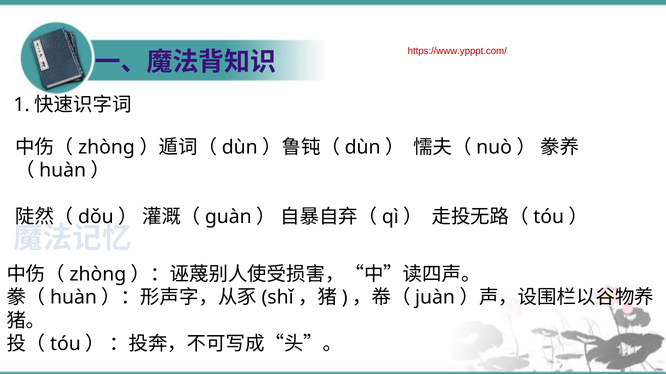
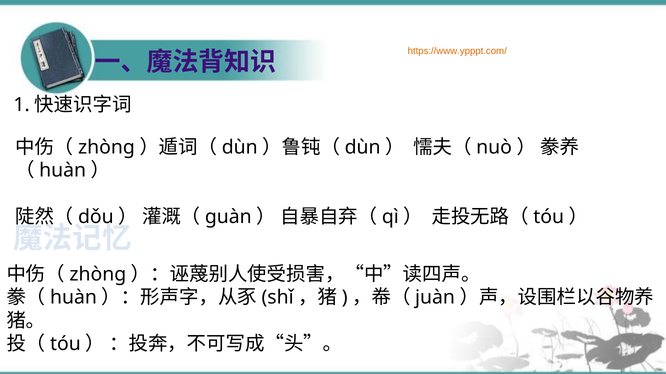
https://www.ypppt.com/ colour: red -> orange (457, 51)
